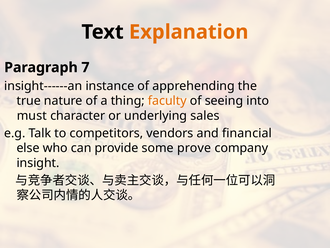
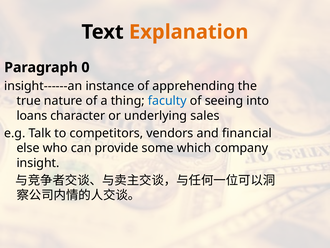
7: 7 -> 0 (85, 67)
faculty colour: orange -> blue (167, 101)
must: must -> loans (32, 115)
prove: prove -> which (194, 148)
